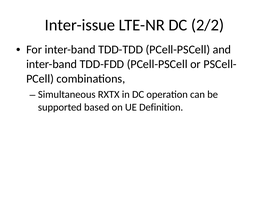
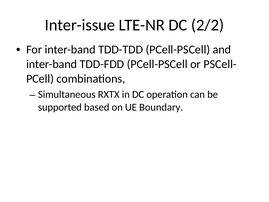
Definition: Definition -> Boundary (161, 107)
